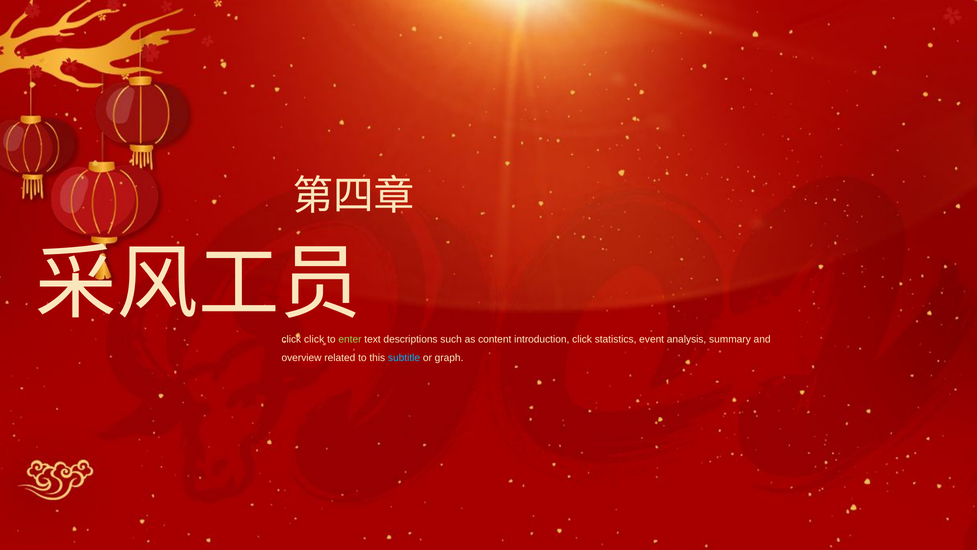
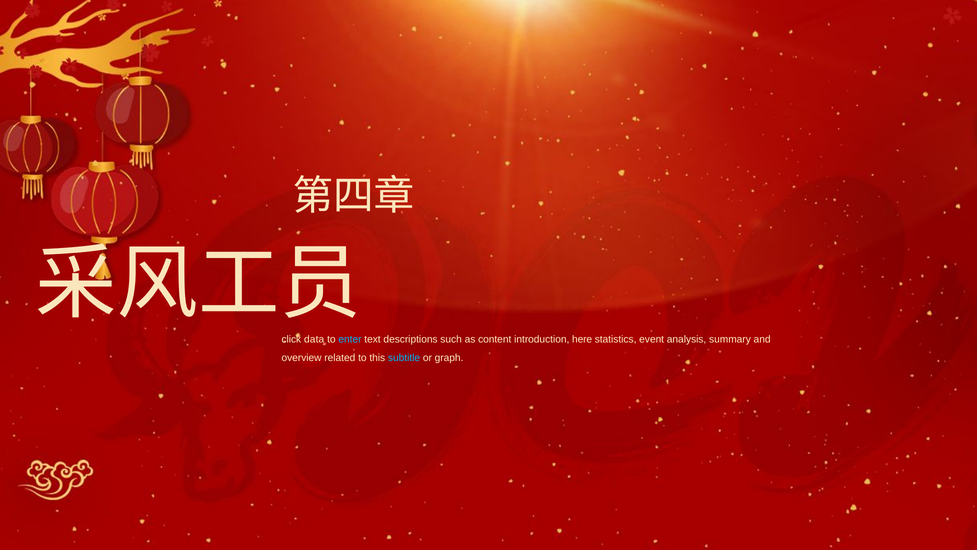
click click: click -> data (314, 339)
enter colour: light green -> light blue (350, 339)
introduction click: click -> here (582, 339)
